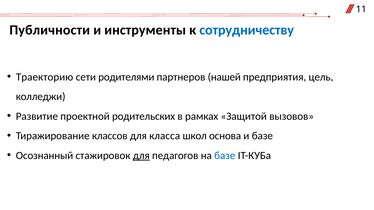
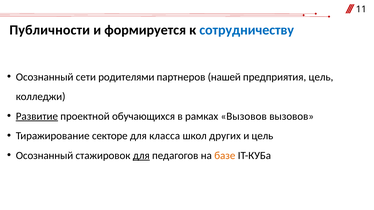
инструменты: инструменты -> формируется (145, 30)
Траекторию: Траекторию -> Осознанный (45, 77)
Развитие underline: none -> present (37, 116)
родительских: родительских -> обучающихся (144, 116)
рамках Защитой: Защитой -> Вызовов (244, 116)
классов: классов -> секторе (110, 136)
основа: основа -> других (225, 136)
и базе: базе -> цель (262, 136)
базе colour: blue -> orange (225, 156)
